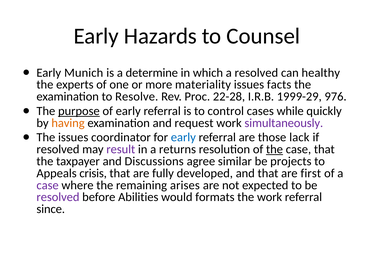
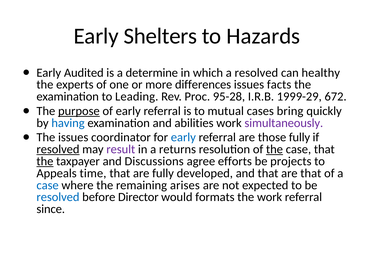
Hazards: Hazards -> Shelters (160, 36)
Counsel: Counsel -> Hazards (263, 36)
Munich: Munich -> Audited (84, 73)
materiality: materiality -> differences (203, 85)
Resolve: Resolve -> Leading (137, 97)
22-28: 22-28 -> 95-28 (229, 97)
976: 976 -> 672 (336, 97)
control: control -> mutual (226, 111)
while: while -> bring (290, 111)
having colour: orange -> blue (68, 123)
request: request -> abilities (194, 123)
those lack: lack -> fully (299, 138)
resolved underline: none -> present (58, 150)
the underline: none -> present (45, 162)
similar: similar -> efforts (235, 162)
crisis: crisis -> time (93, 174)
are first: first -> that (311, 174)
case colour: purple -> blue (48, 185)
resolved colour: purple -> blue (58, 197)
Abilities: Abilities -> Director (138, 197)
